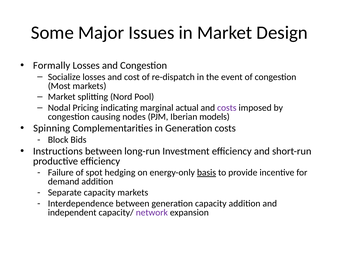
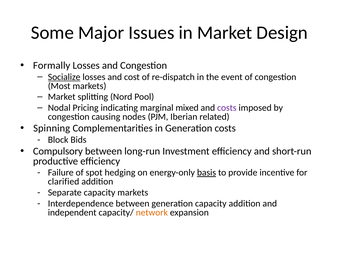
Socialize underline: none -> present (64, 77)
actual: actual -> mixed (187, 108)
models: models -> related (214, 117)
Instructions: Instructions -> Compulsory (58, 151)
demand: demand -> clarified (64, 182)
network colour: purple -> orange (152, 213)
